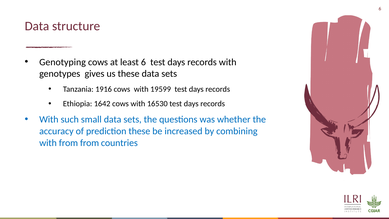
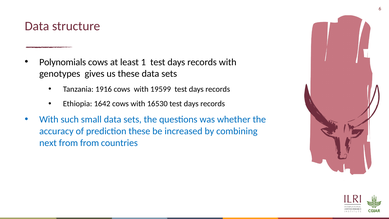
Genotyping: Genotyping -> Polynomials (63, 62)
least 6: 6 -> 1 (143, 62)
with: with -> next (48, 143)
